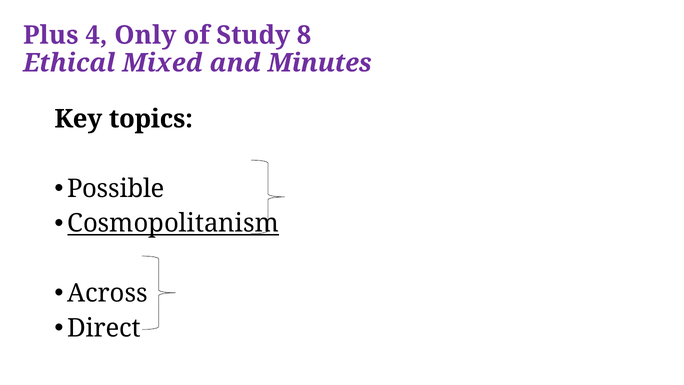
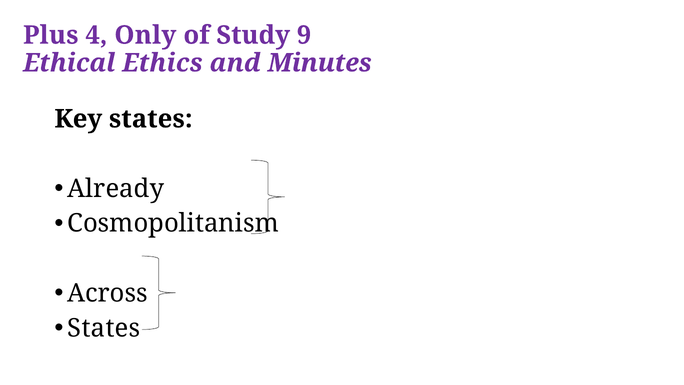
8: 8 -> 9 (304, 35)
Mixed: Mixed -> Ethics (162, 63)
Key topics: topics -> states (151, 119)
Possible: Possible -> Already (116, 189)
Cosmopolitanism underline: present -> none (173, 223)
Direct: Direct -> States (104, 328)
